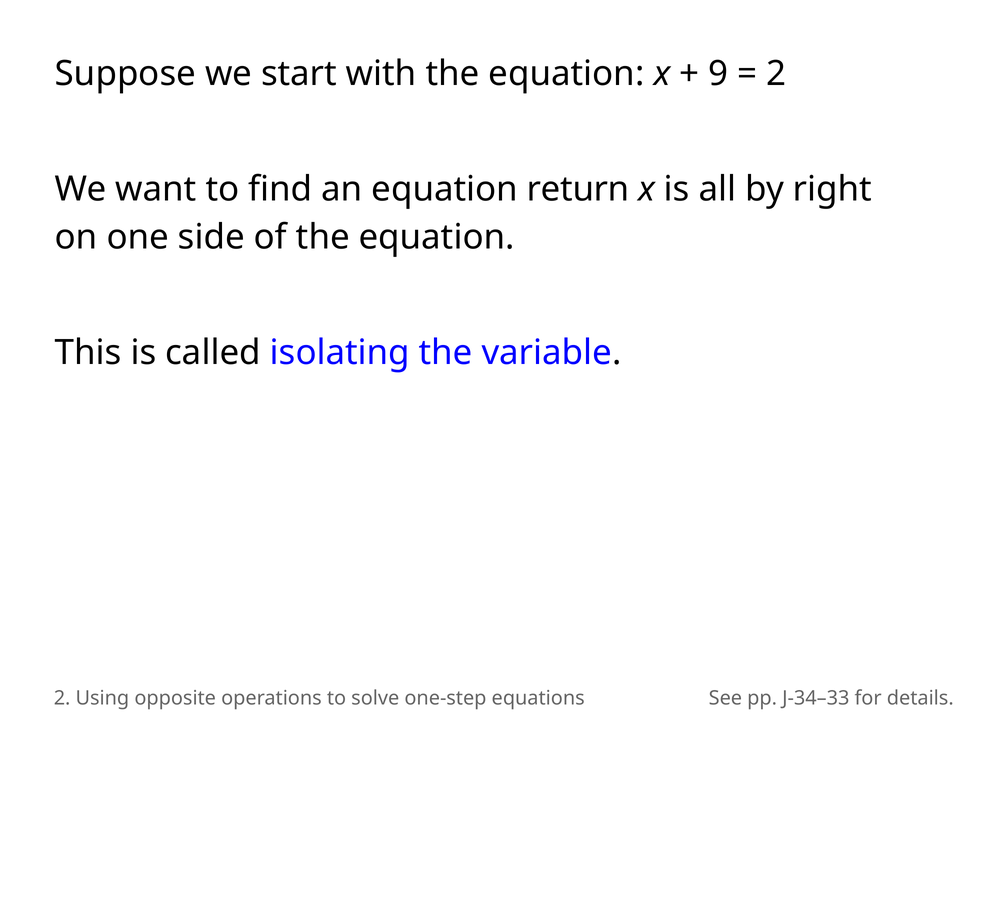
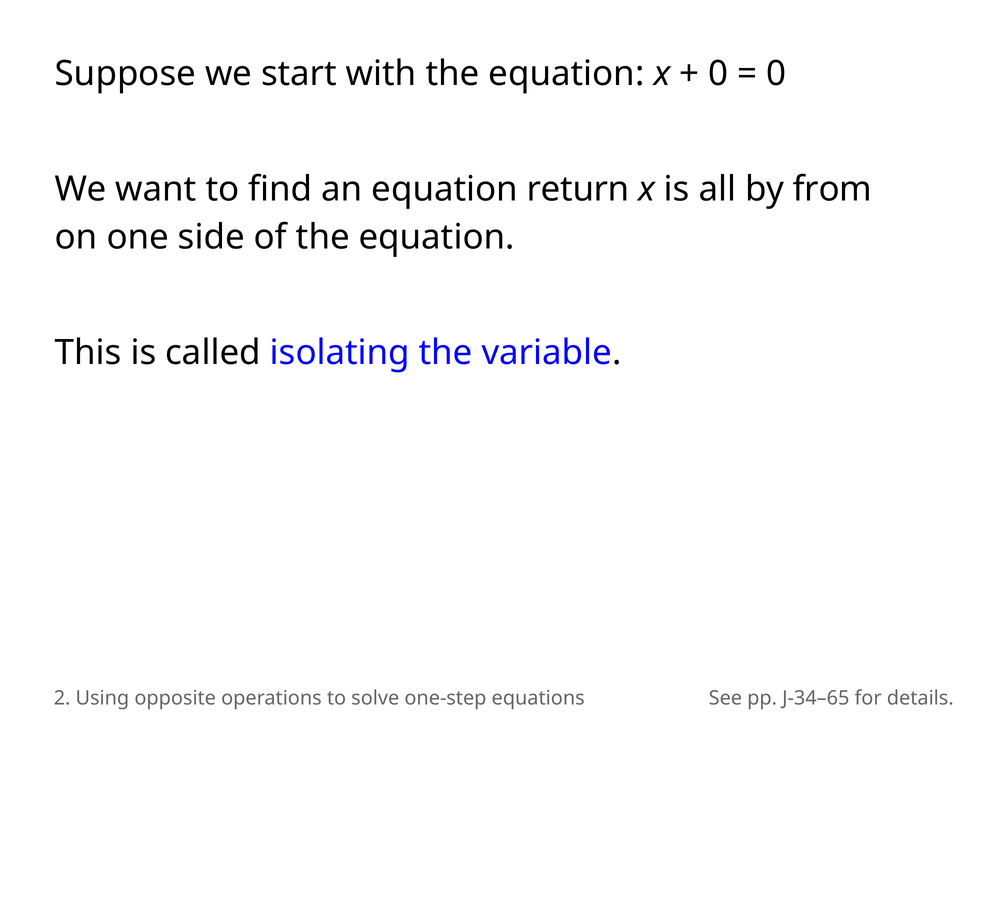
9: 9 -> 0 (718, 74)
2: 2 -> 0 (776, 74)
right: right -> from (832, 189)
J-34–33: J-34–33 -> J-34–65 (816, 698)
